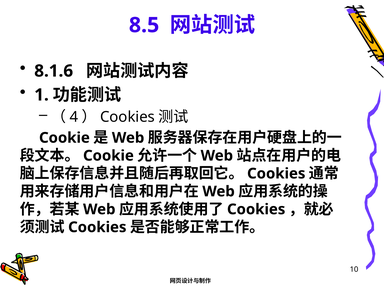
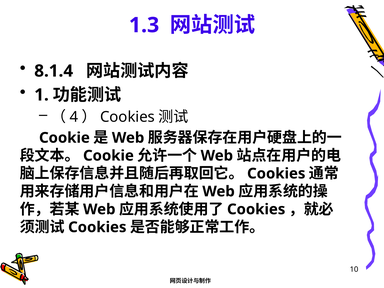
8.5: 8.5 -> 1.3 (144, 25)
8.1.6: 8.1.6 -> 8.1.4 (54, 71)
